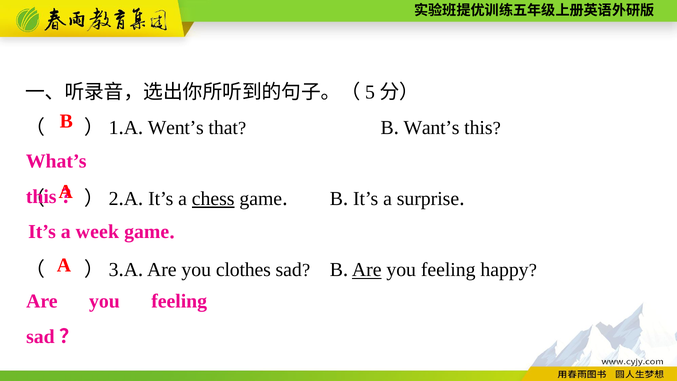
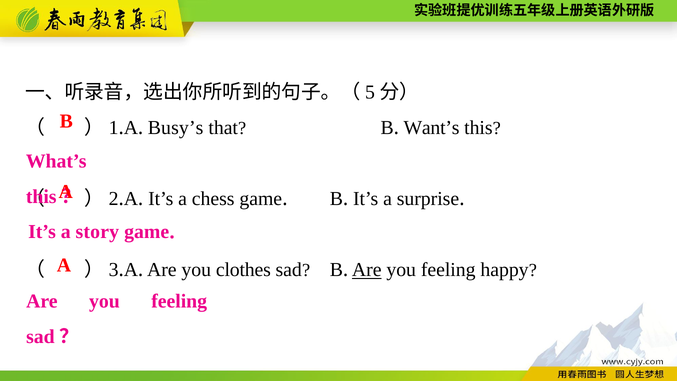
Went’s: Went’s -> Busy’s (176, 128)
chess underline: present -> none (213, 199)
week: week -> story (97, 232)
